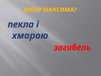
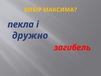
хмарою: хмарою -> дружно (30, 35)
